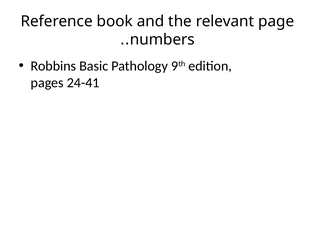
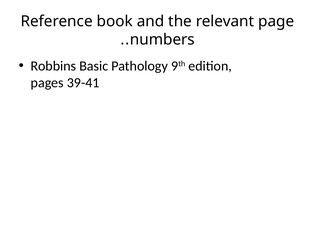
24-41: 24-41 -> 39-41 (83, 83)
